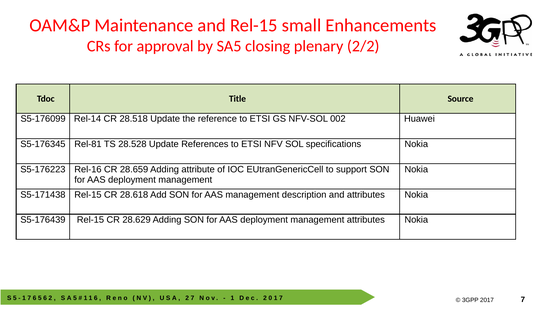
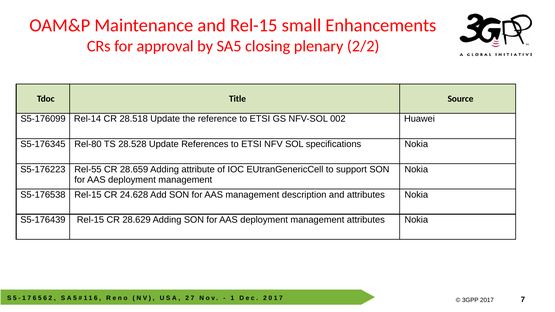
Rel-81: Rel-81 -> Rel-80 (88, 144)
Rel-16: Rel-16 -> Rel-55 (88, 170)
S5-171438: S5-171438 -> S5-176538 (43, 195)
28.618: 28.618 -> 24.628 (134, 195)
